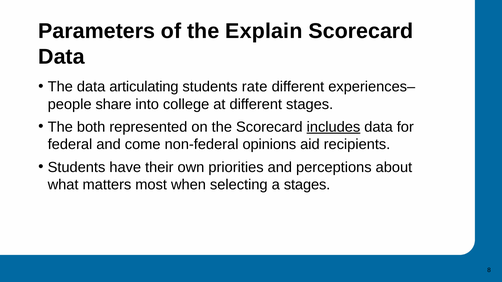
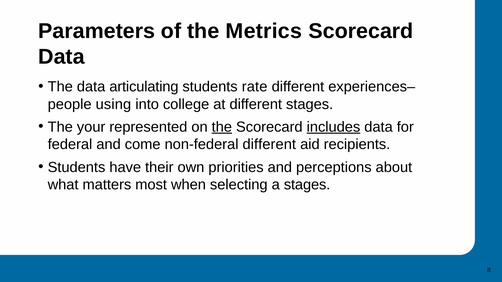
Explain: Explain -> Metrics (264, 31)
share: share -> using (113, 104)
both: both -> your (91, 127)
the underline: none -> present (222, 127)
non-federal opinions: opinions -> different (269, 145)
